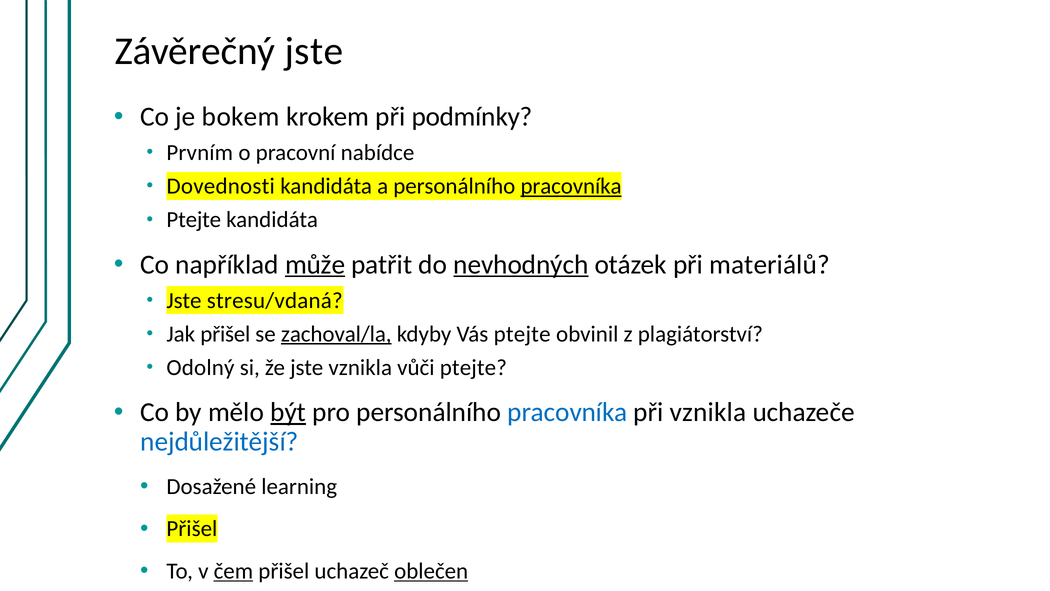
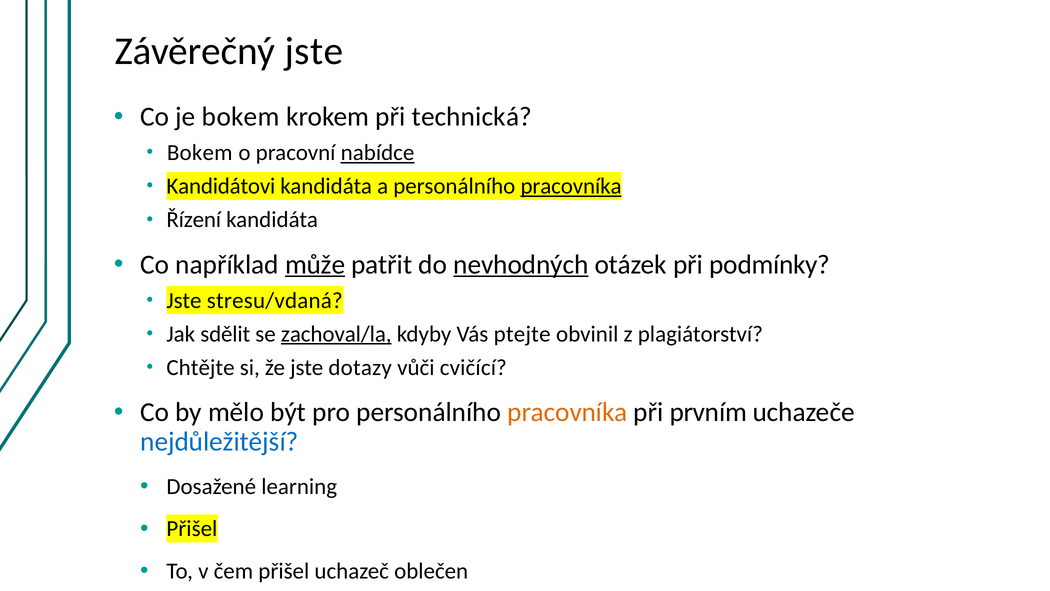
podmínky: podmínky -> technická (472, 117)
Prvním: Prvním -> Bokem (200, 153)
nabídce underline: none -> present (378, 153)
Dovednosti: Dovednosti -> Kandidátovi (221, 186)
Ptejte: Ptejte -> Řízení (194, 220)
materiálů: materiálů -> podmínky (770, 264)
Jak přišel: přišel -> sdělit (225, 334)
Odolný: Odolný -> Chtějte (201, 367)
jste vznikla: vznikla -> dotazy (360, 367)
vůči ptejte: ptejte -> cvičící (473, 367)
být underline: present -> none (288, 412)
pracovníka colour: blue -> orange (567, 412)
při vznikla: vznikla -> prvním (708, 412)
čem underline: present -> none (233, 571)
oblečen underline: present -> none (431, 571)
